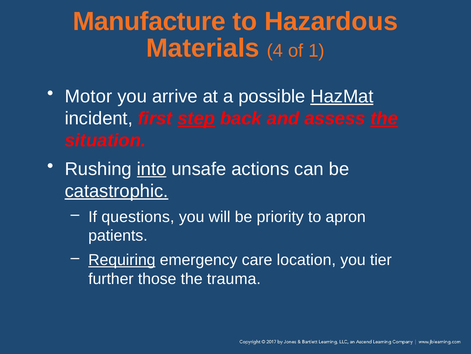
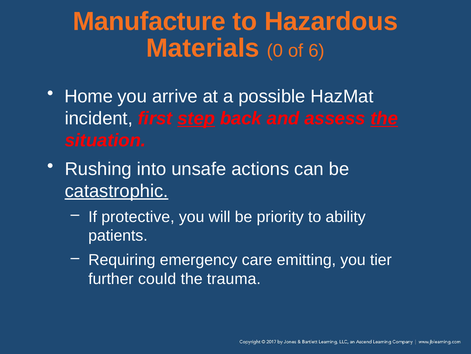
4: 4 -> 0 (275, 51)
1: 1 -> 6 (317, 51)
Motor: Motor -> Home (89, 96)
HazMat underline: present -> none (342, 96)
into underline: present -> none (152, 169)
questions: questions -> protective (138, 216)
apron: apron -> ability (346, 216)
Requiring underline: present -> none (122, 260)
location: location -> emitting (306, 260)
those: those -> could (157, 278)
